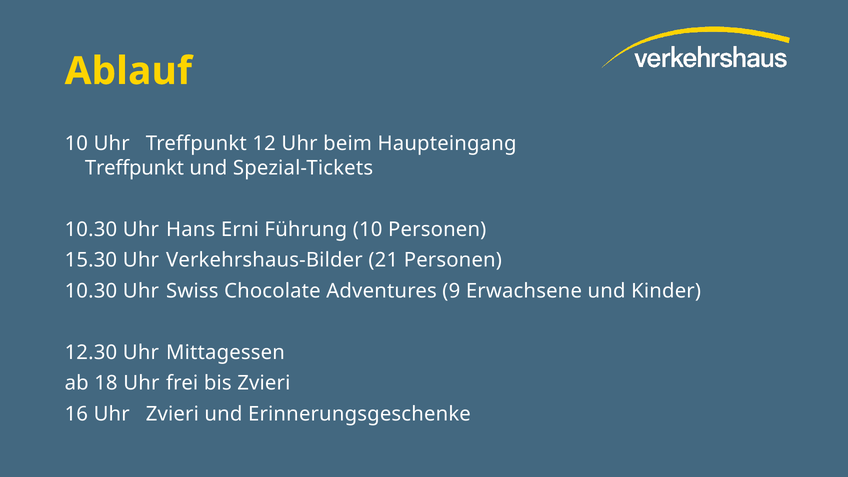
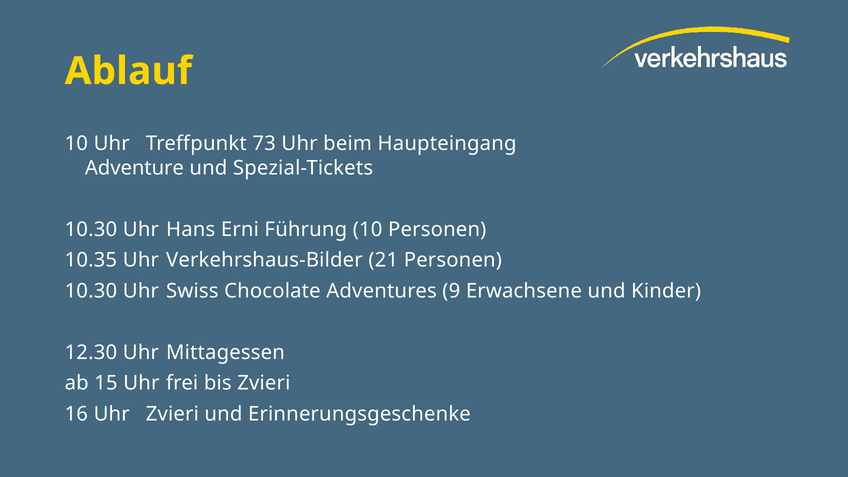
12: 12 -> 73 (264, 144)
Treffpunkt: Treffpunkt -> Adventure (134, 168)
15.30: 15.30 -> 10.35 (91, 260)
18: 18 -> 15 (106, 383)
